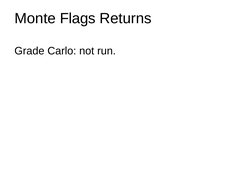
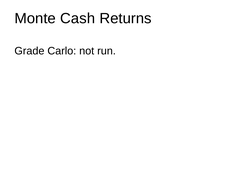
Flags: Flags -> Cash (78, 18)
